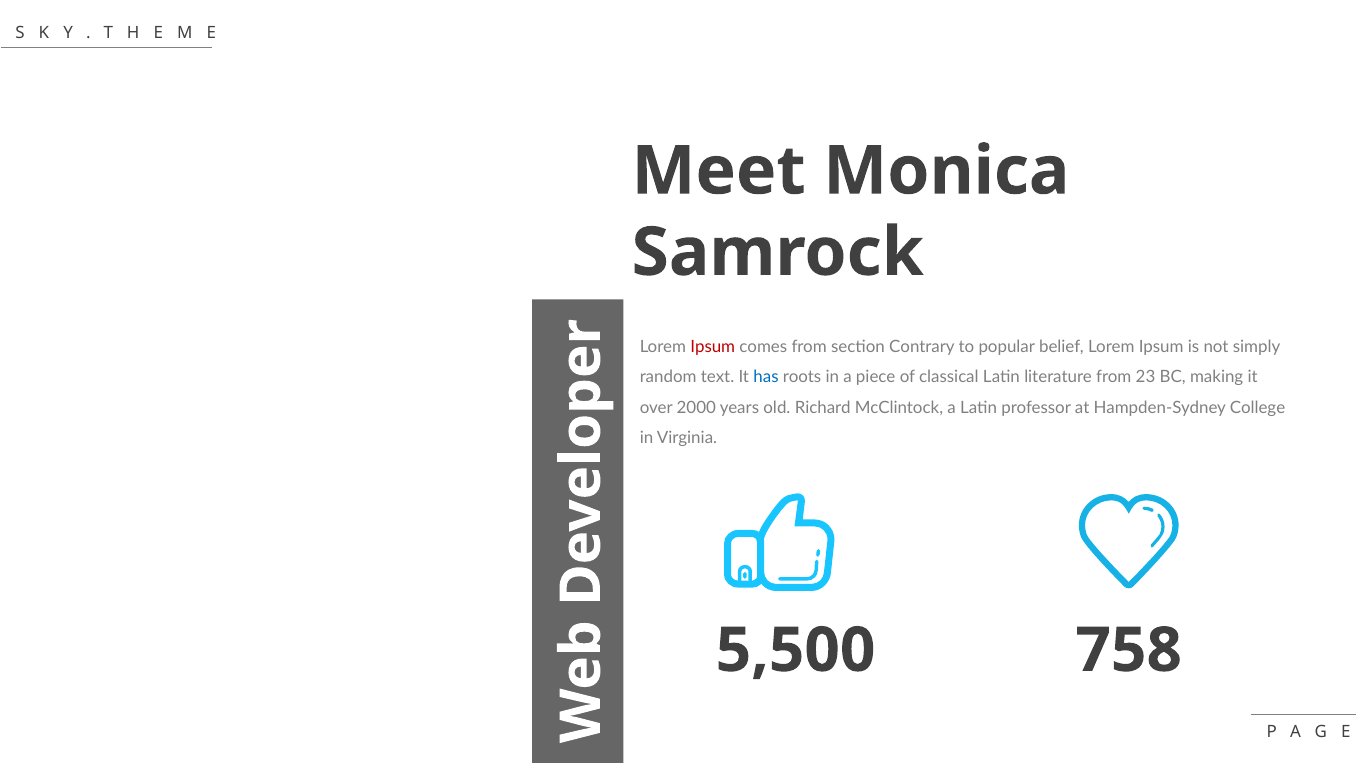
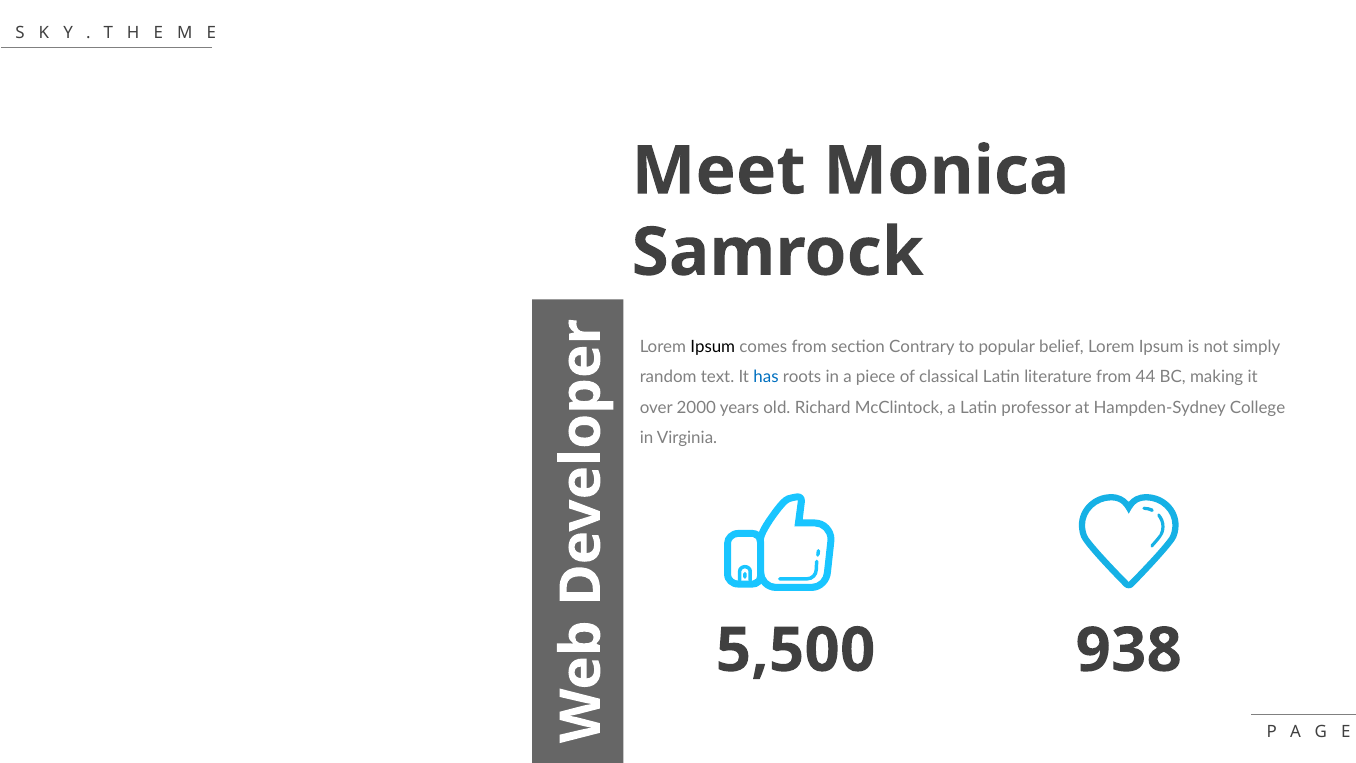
Ipsum colour: red -> black (713, 347)
23: 23 -> 44 (1146, 377)
758: 758 -> 938 (1129, 650)
